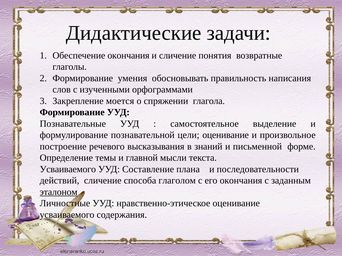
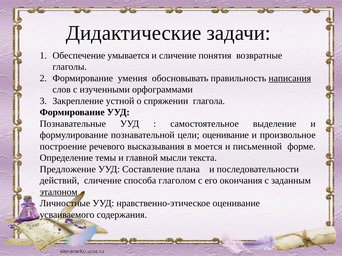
Обеспечение окончания: окончания -> умывается (128, 56)
написания underline: none -> present (290, 78)
моется: моется -> устной (120, 101)
знаний: знаний -> моется (208, 147)
Усваиваемого: Усваиваемого -> Предложение (68, 170)
